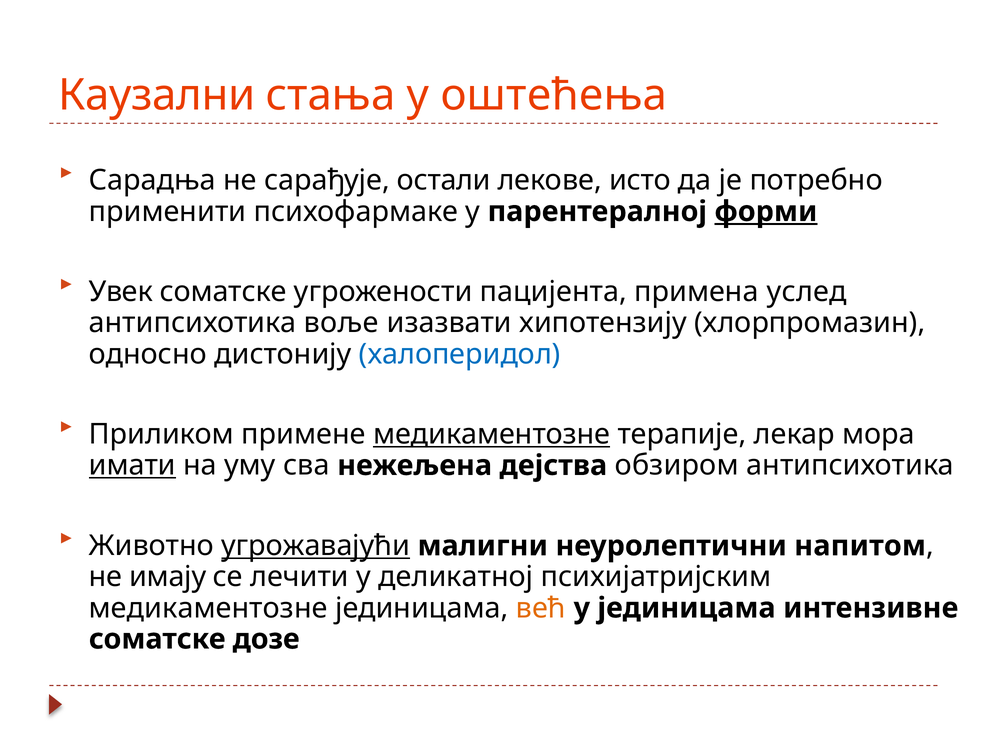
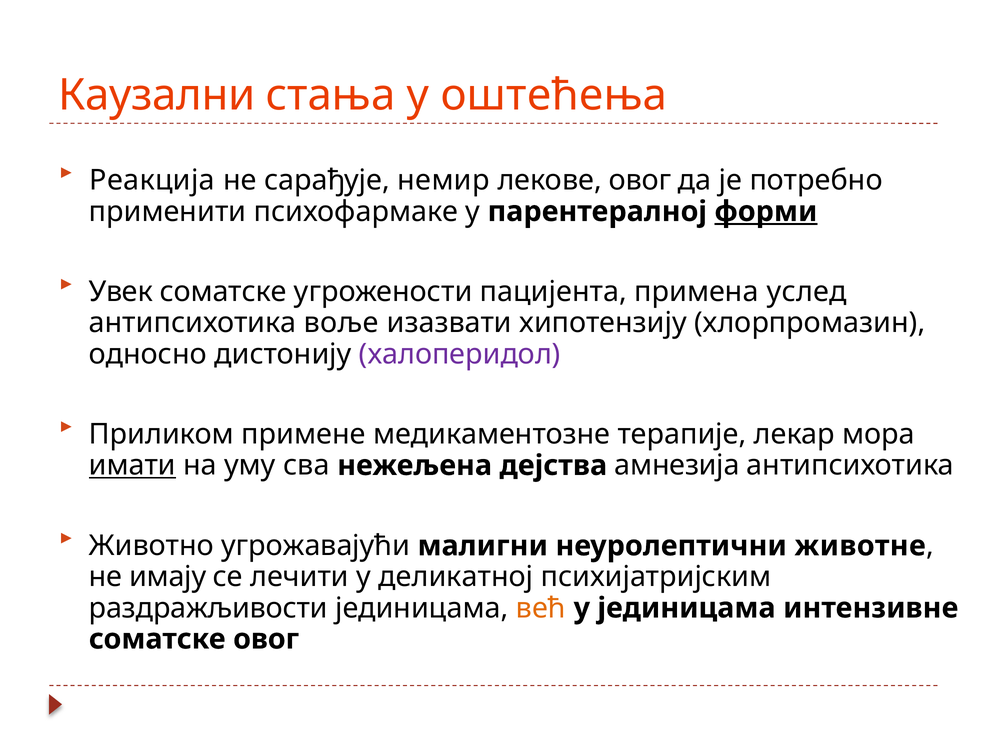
Сарадња: Сарадња -> Реакција (152, 181)
остали: остали -> немир (444, 181)
лекове исто: исто -> овог (640, 181)
халоперидол colour: blue -> purple (460, 354)
медикаментозне underline: present -> none (492, 435)
обзиром: обзиром -> амнезија (677, 466)
угрожавајући underline: present -> none (316, 546)
напитом: напитом -> животне (860, 546)
медикаментозне: медикаментозне -> раздражљивости (208, 608)
соматске дозе: дозе -> овог (266, 639)
